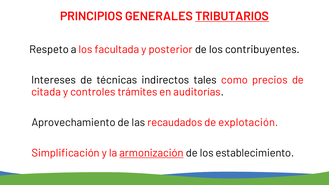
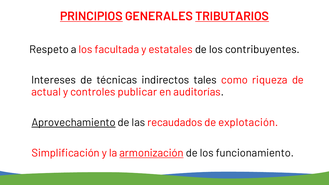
PRINCIPIOS underline: none -> present (91, 16)
posterior: posterior -> estatales (171, 50)
precios: precios -> riqueza (270, 80)
citada: citada -> actual (46, 92)
trámites: trámites -> publicar (137, 92)
Aprovechamiento underline: none -> present (74, 123)
establecimiento: establecimiento -> funcionamiento (255, 153)
